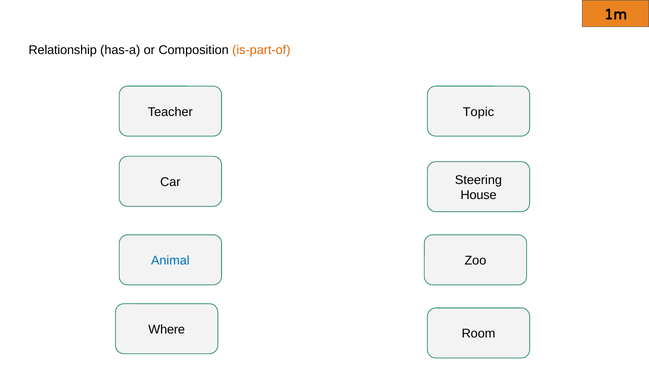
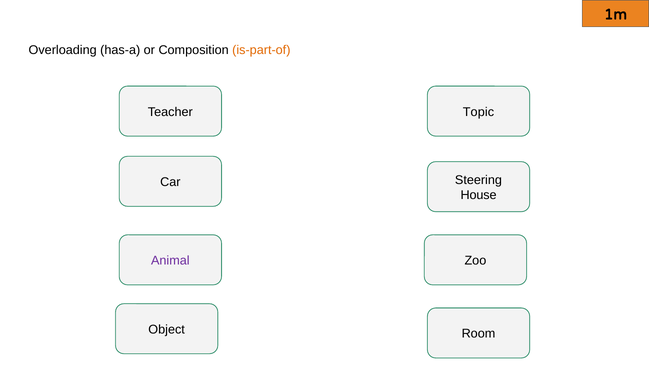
Relationship: Relationship -> Overloading (63, 50)
Animal colour: blue -> purple (170, 261)
Where: Where -> Object (167, 330)
